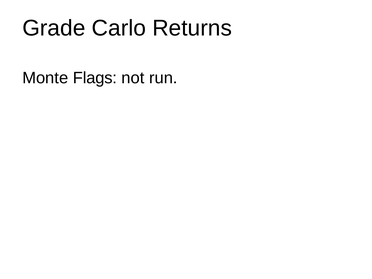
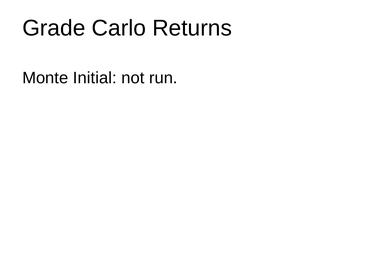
Flags: Flags -> Initial (95, 78)
